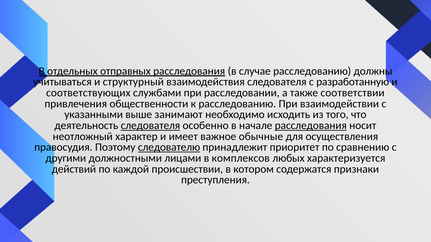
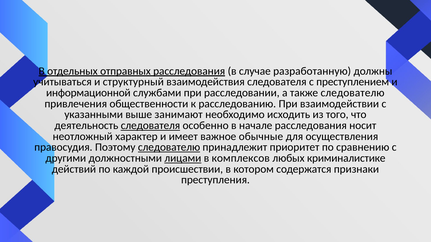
случае расследованию: расследованию -> разработанную (312, 71)
разработанную: разработанную -> преступлением (353, 82)
соответствующих: соответствующих -> информационной (88, 93)
также соответствии: соответствии -> следователю (353, 93)
расследования underline: present -> none (311, 126)
лицами underline: none -> present (183, 158)
характеризуется: характеризуется -> криминалистике (346, 158)
